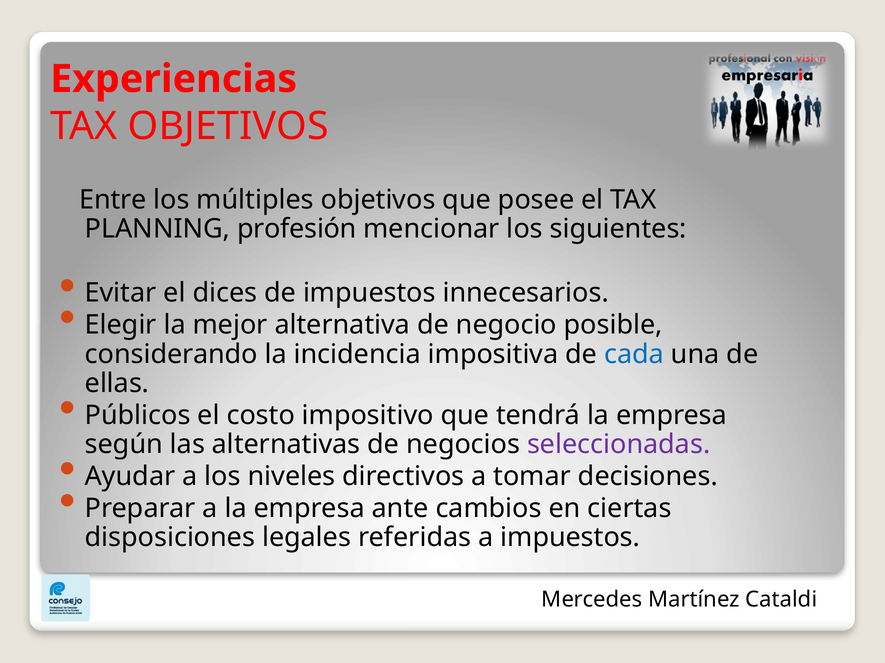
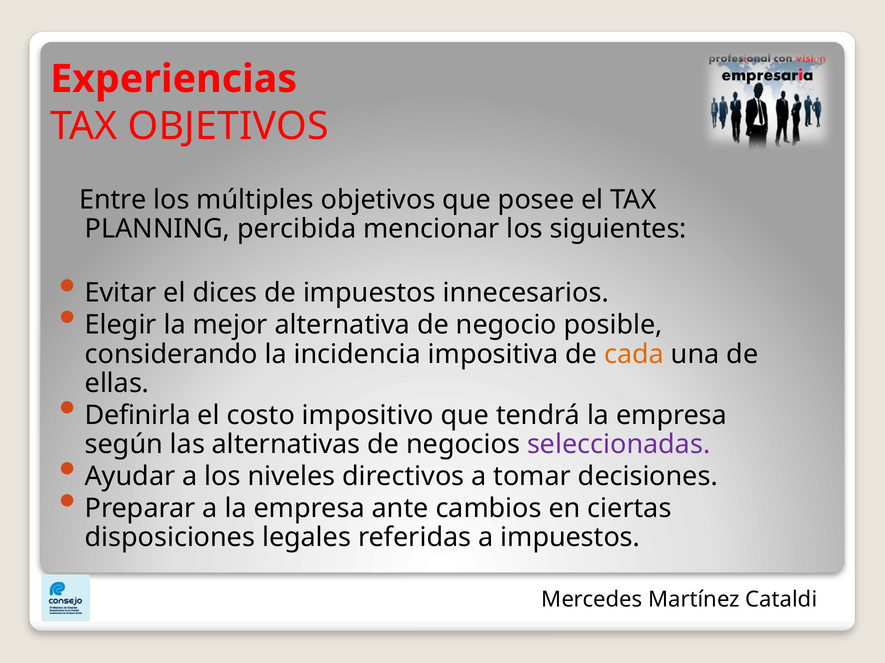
profesión: profesión -> percibida (297, 229)
cada colour: blue -> orange (634, 355)
Públicos: Públicos -> Definirla (138, 416)
